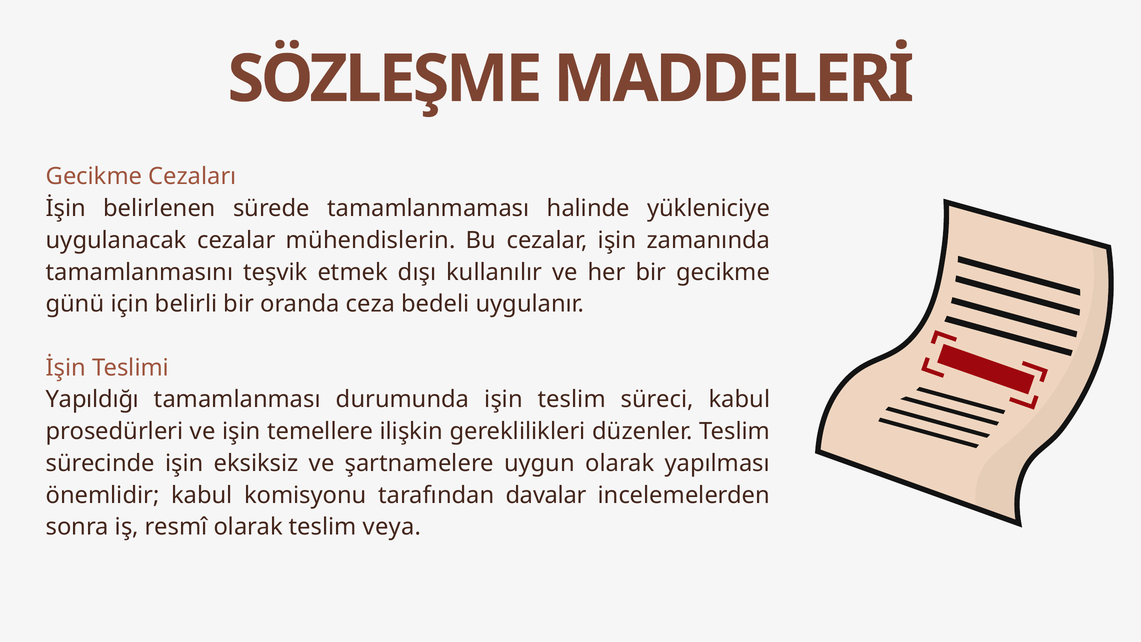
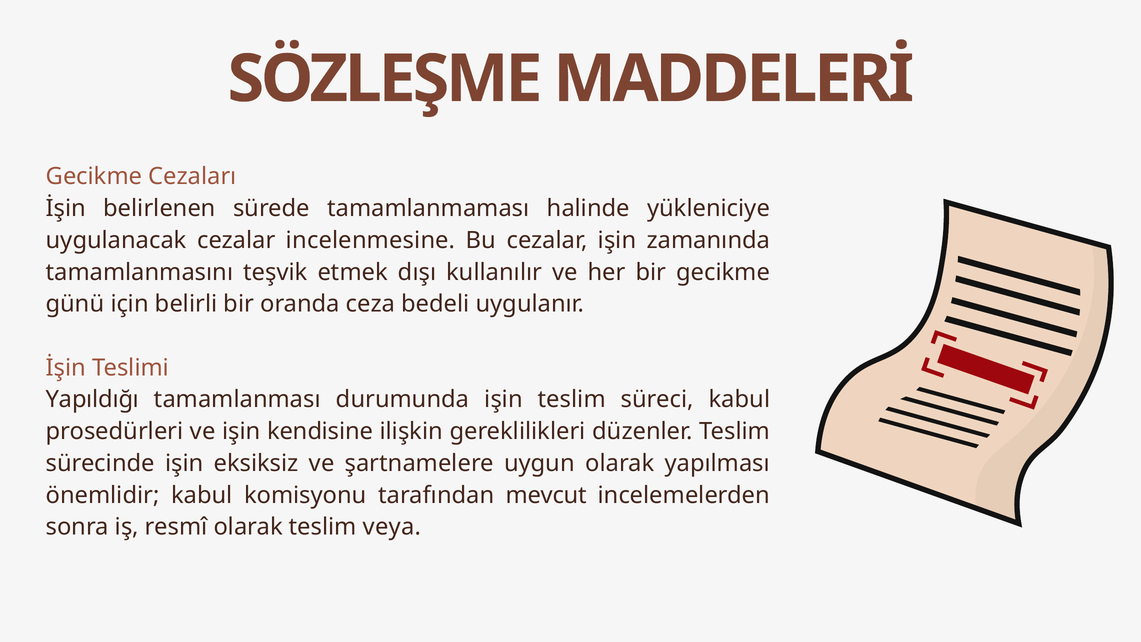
mühendislerin: mühendislerin -> incelenmesine (371, 240)
temellere: temellere -> kendisine (320, 431)
davalar: davalar -> mevcut (546, 495)
